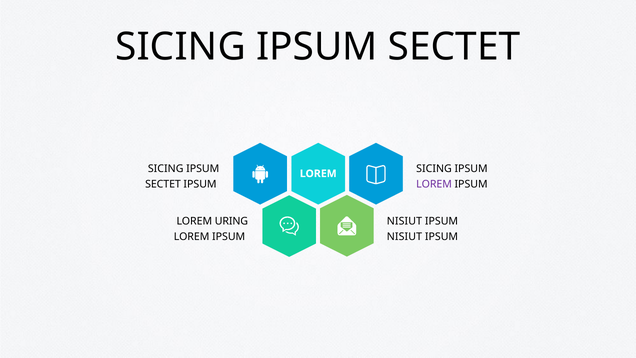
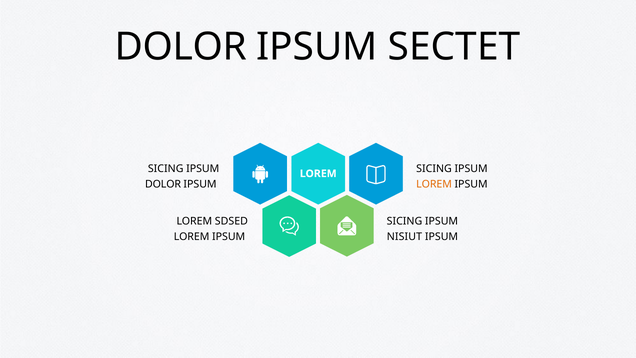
SICING: SICING -> DOLOR (181, 47)
SECTET: SECTET -> DOLOR (163, 184)
LOREM colour: purple -> orange (434, 184)
URING: URING -> SDSED (231, 221)
NISIUT: NISIUT -> SICING (404, 221)
